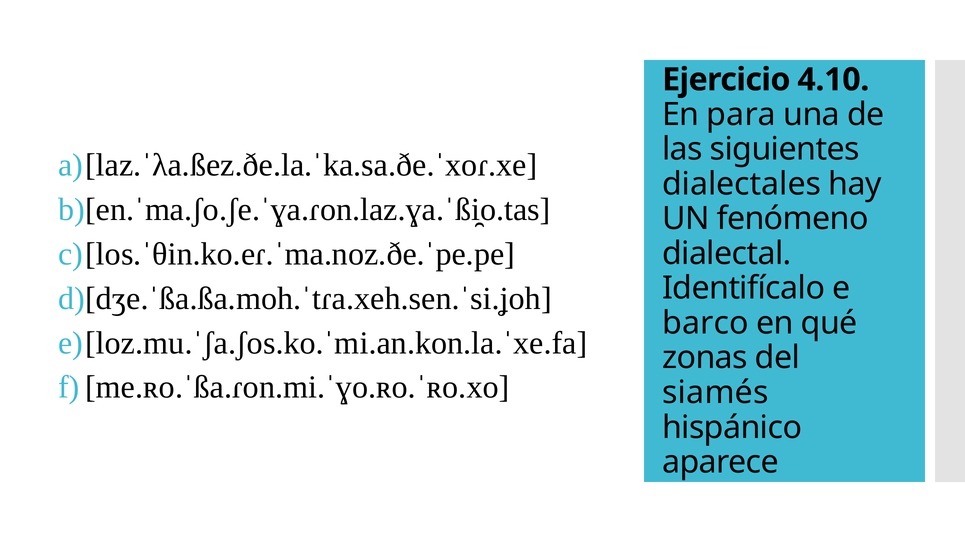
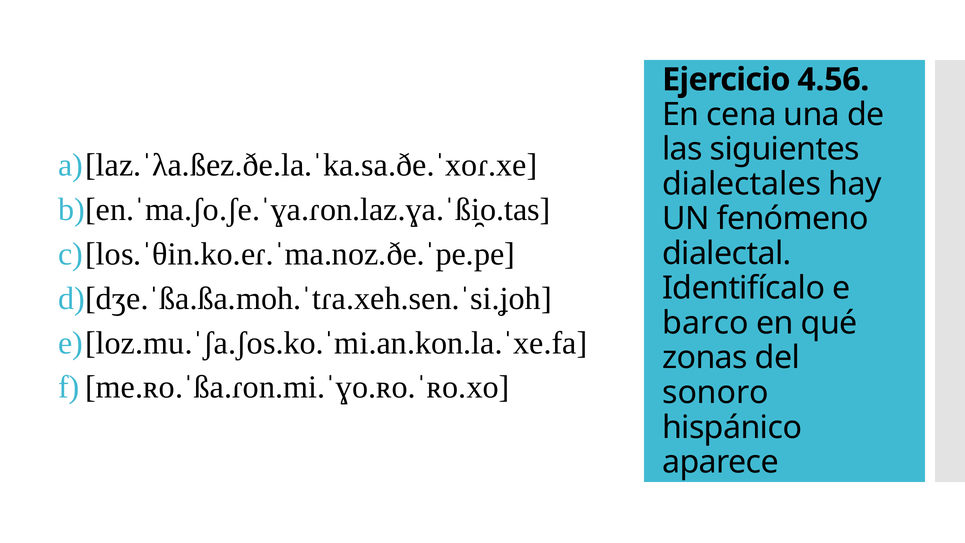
4.10: 4.10 -> 4.56 (833, 80)
para: para -> cena (741, 114)
siamés: siamés -> sonoro (716, 393)
